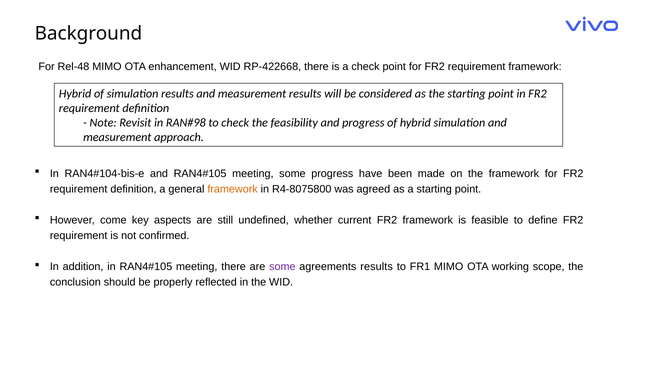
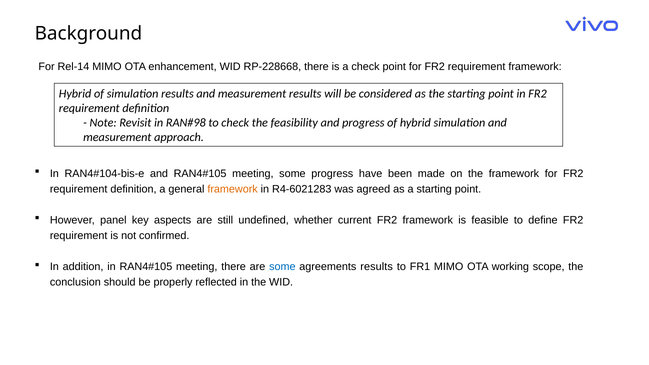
Rel-48: Rel-48 -> Rel-14 (73, 67)
RP‑422668: RP‑422668 -> RP‑228668 (272, 67)
R4-8075800: R4-8075800 -> R4-6021283 (302, 189)
come: come -> panel (113, 220)
some colour: purple -> blue (282, 267)
